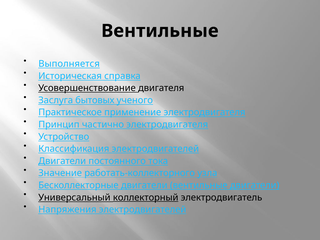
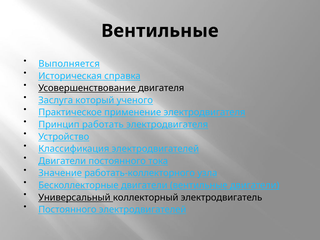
бытовых: бытовых -> который (95, 100)
частично: частично -> работать (103, 125)
коллекторный underline: present -> none (146, 197)
Напряжения: Напряжения -> Постоянного (67, 210)
